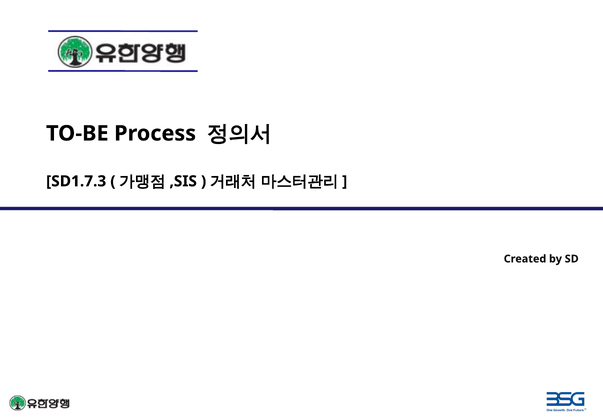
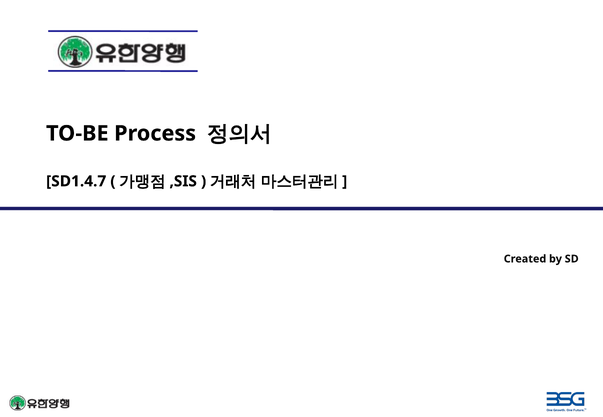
SD1.7.3: SD1.7.3 -> SD1.4.7 (76, 181)
